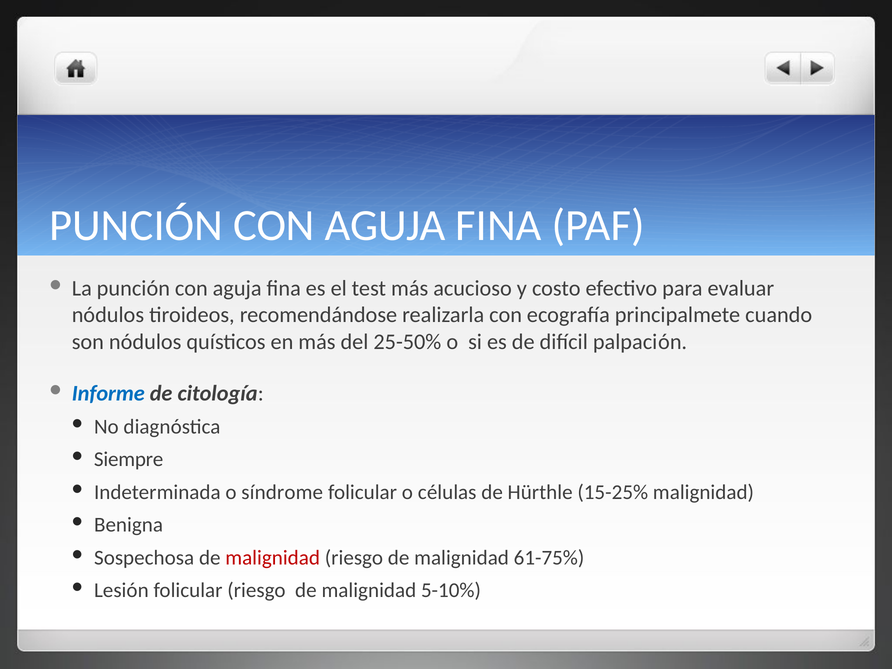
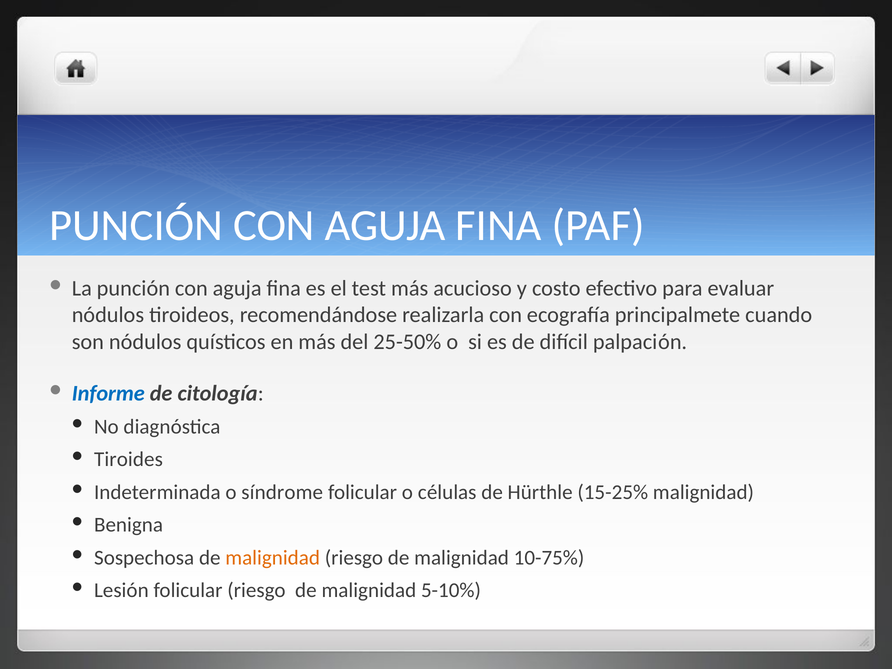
Siempre: Siempre -> Tiroides (128, 459)
malignidad colour: red -> orange (273, 558)
61-75%: 61-75% -> 10-75% (549, 558)
